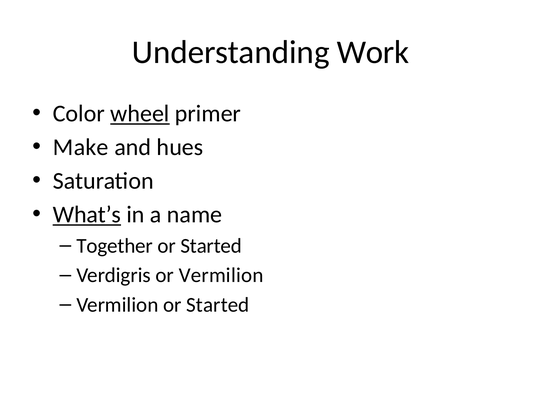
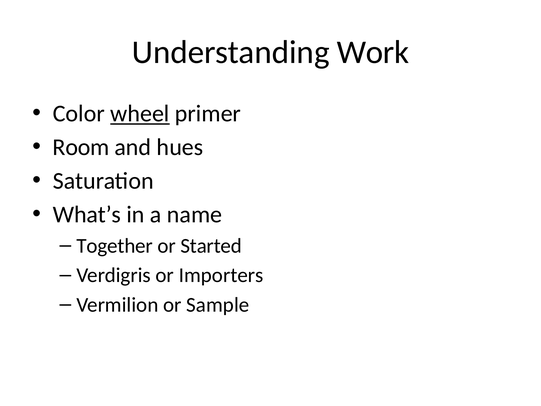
Make: Make -> Room (81, 147)
What’s underline: present -> none (87, 215)
or Vermilion: Vermilion -> Importers (221, 275)
Vermilion or Started: Started -> Sample (218, 305)
